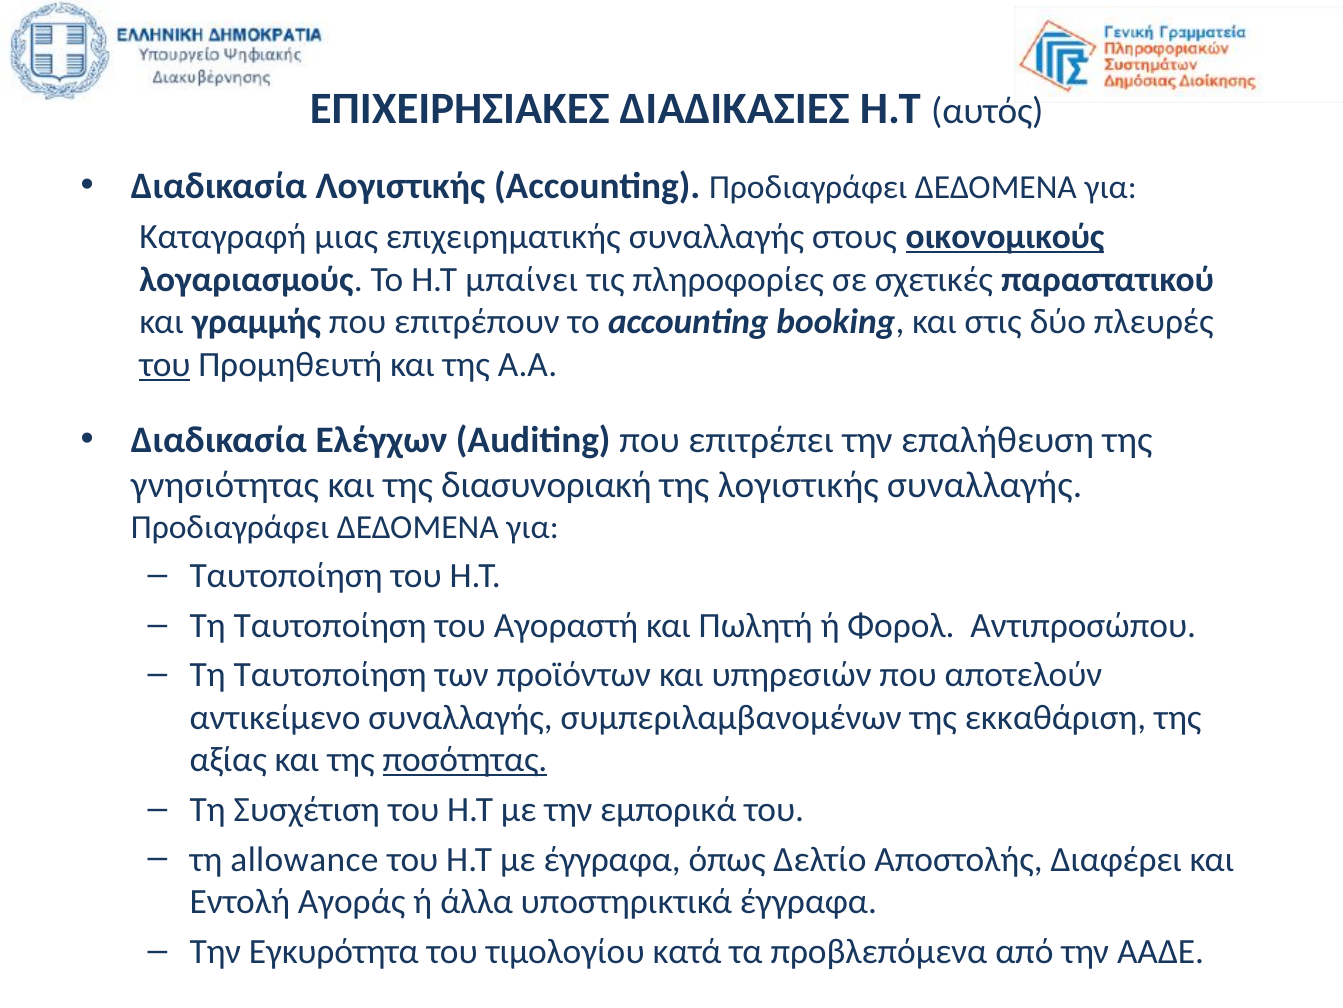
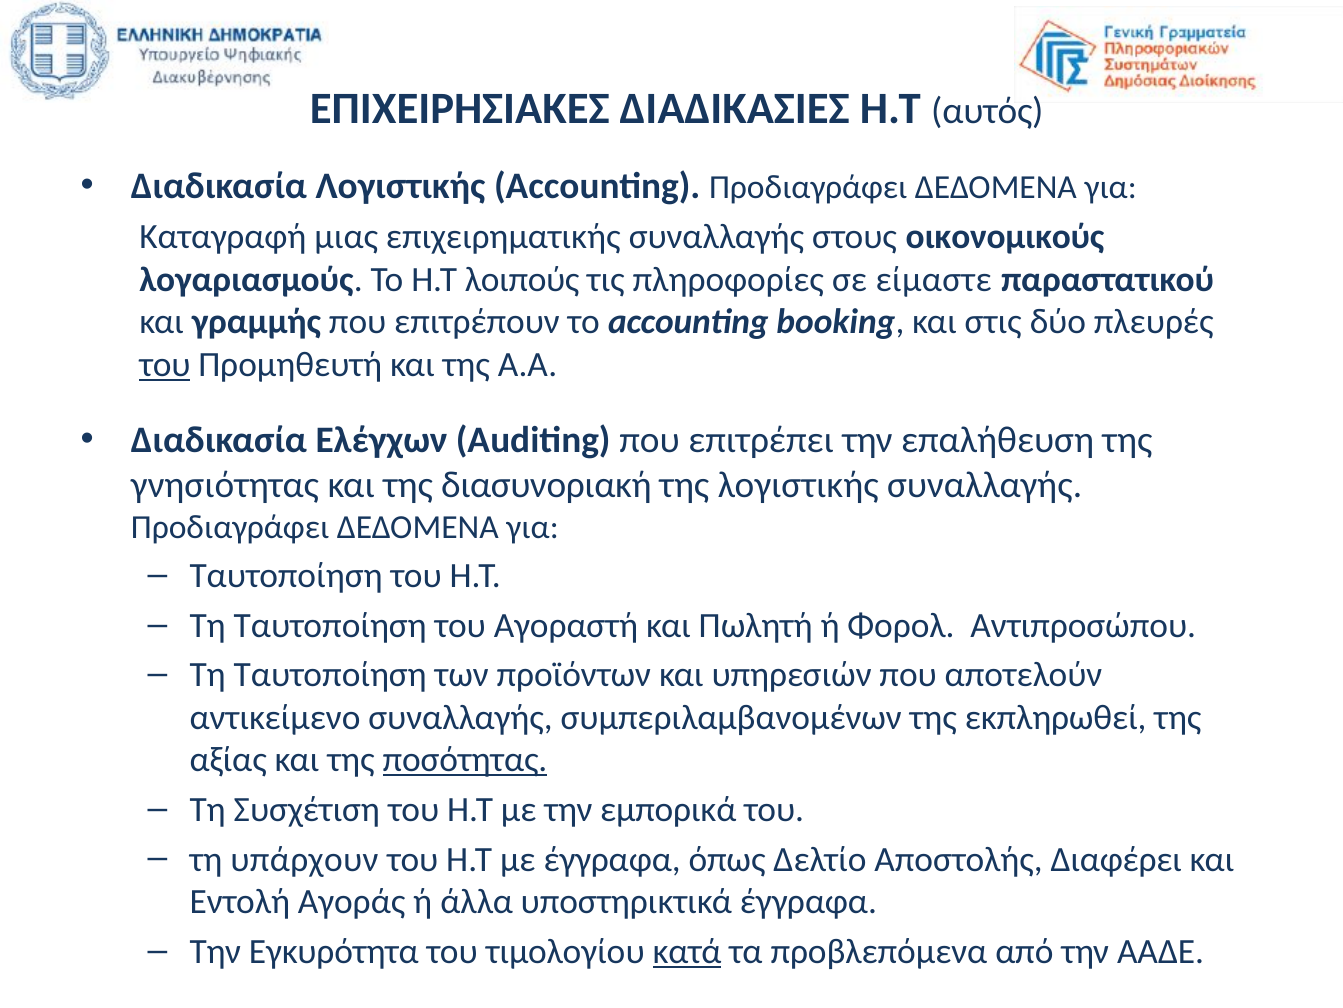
οικονομικούς underline: present -> none (1005, 237)
μπαίνει: μπαίνει -> λοιπούς (522, 279)
σχετικές: σχετικές -> είμαστε (934, 279)
εκκαθάριση: εκκαθάριση -> εκπληρωθεί (1056, 717)
allowance: allowance -> υπάρχουν (304, 859)
κατά underline: none -> present (687, 951)
